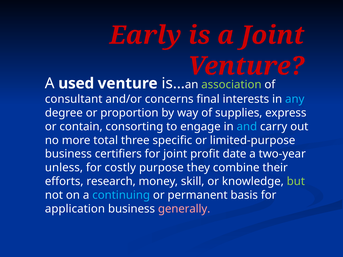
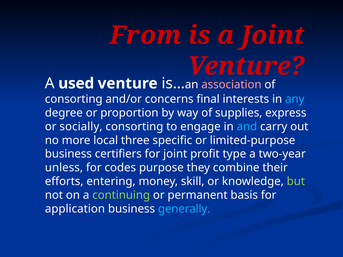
Early: Early -> From (145, 35)
association colour: light green -> pink (231, 85)
consultant: consultant -> consorting (74, 99)
contain: contain -> socially (81, 127)
total: total -> local (106, 140)
date: date -> type (234, 154)
costly: costly -> codes (120, 168)
research: research -> entering (111, 182)
continuing colour: light blue -> light green (121, 195)
generally colour: pink -> light blue (184, 209)
